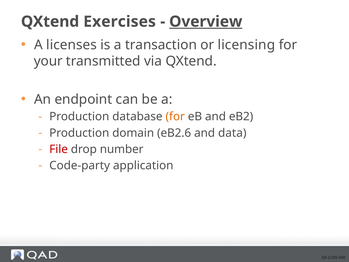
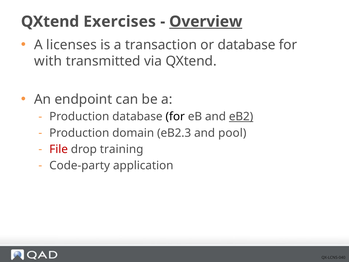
or licensing: licensing -> database (247, 45)
your: your -> with (48, 61)
for colour: orange -> black (175, 117)
eB2 underline: none -> present (241, 117)
eB2.6: eB2.6 -> eB2.3 (174, 133)
data: data -> pool (232, 133)
number: number -> training (122, 149)
